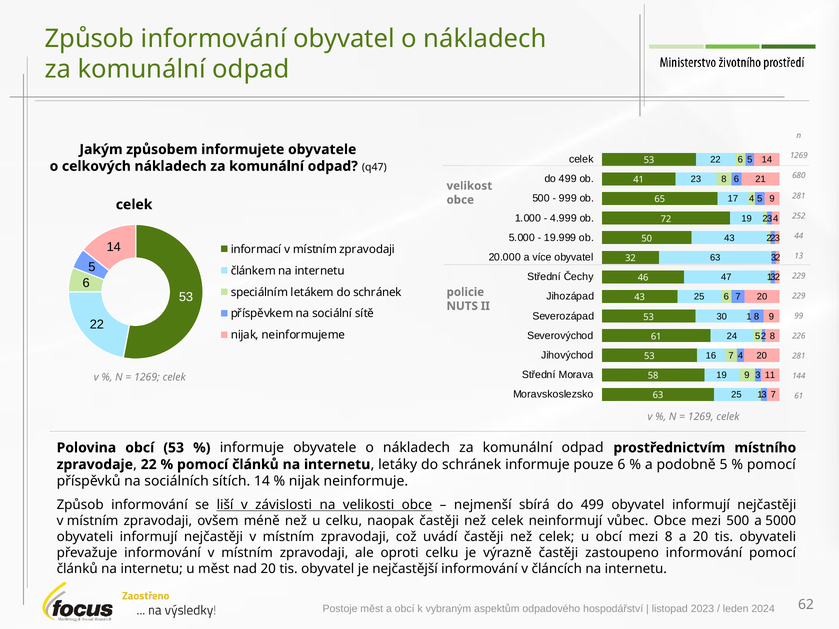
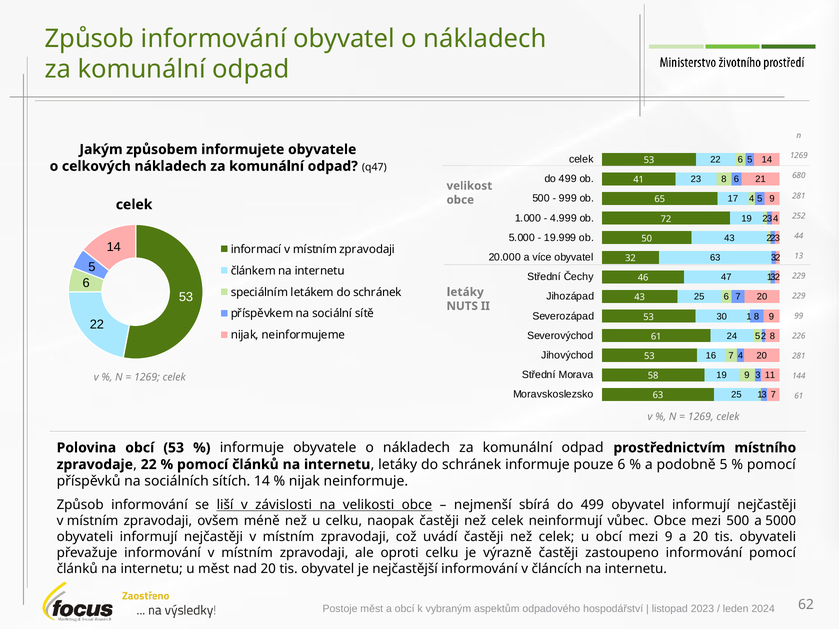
policie: policie -> letáky (465, 292)
mezi 8: 8 -> 9 (669, 537)
